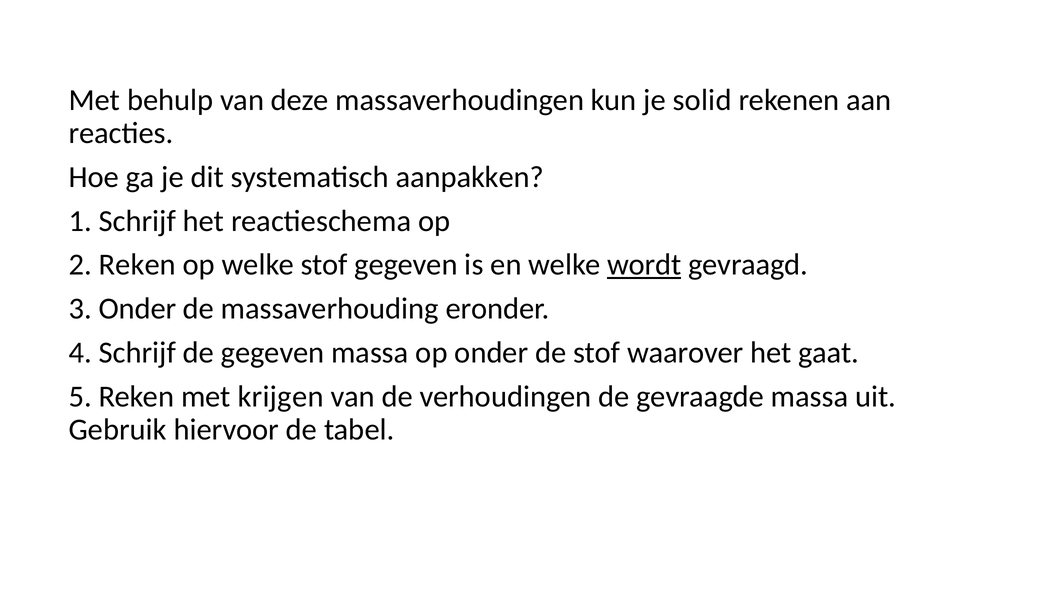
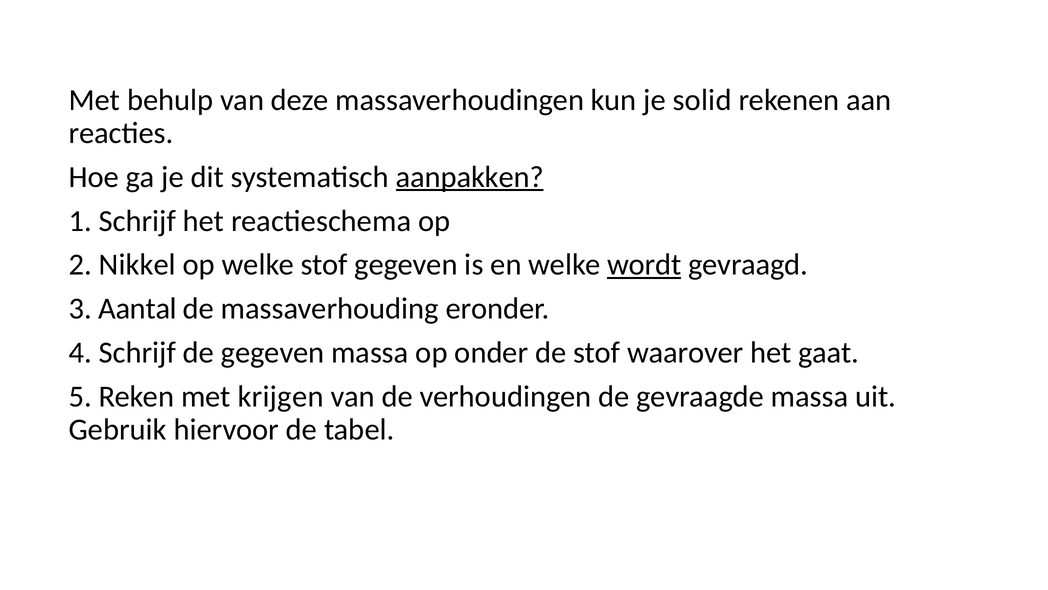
aanpakken underline: none -> present (470, 177)
2 Reken: Reken -> Nikkel (137, 265)
3 Onder: Onder -> Aantal (138, 309)
